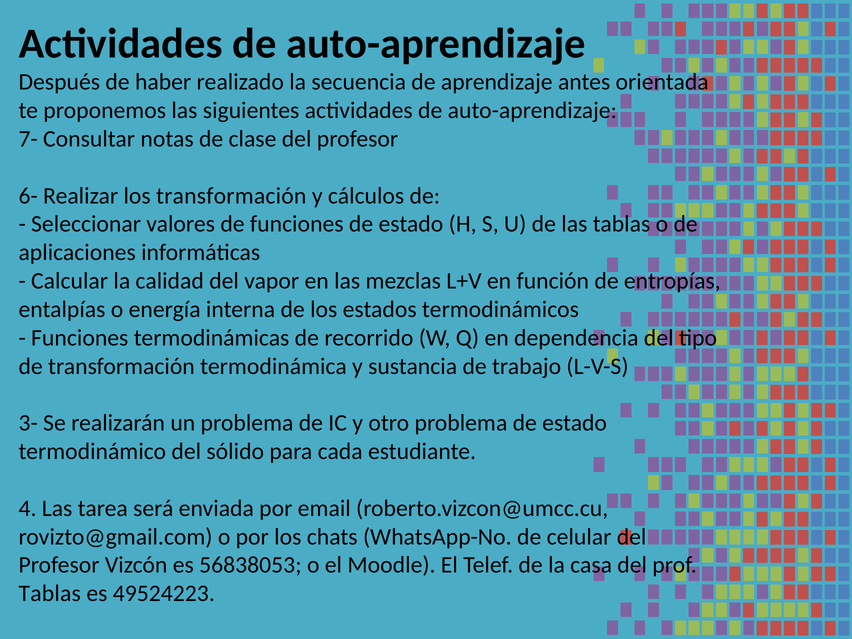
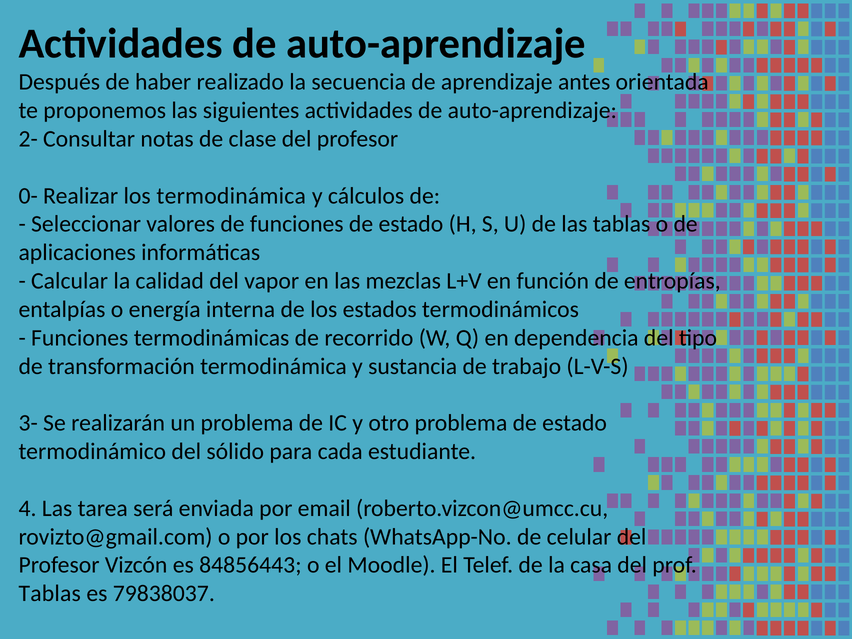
7-: 7- -> 2- (28, 139)
6-: 6- -> 0- (28, 196)
los transformación: transformación -> termodinámica (231, 196)
56838053: 56838053 -> 84856443 (250, 565)
49524223: 49524223 -> 79838037 (164, 594)
